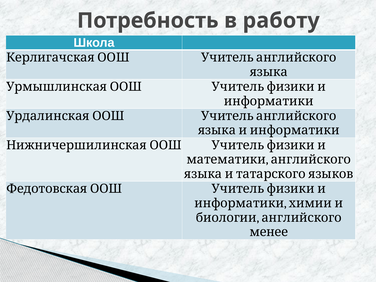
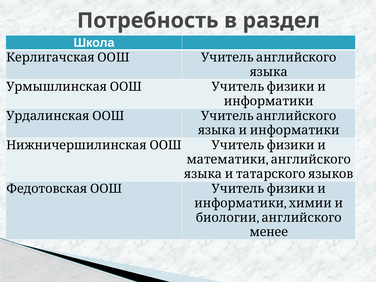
работу: работу -> раздел (281, 21)
